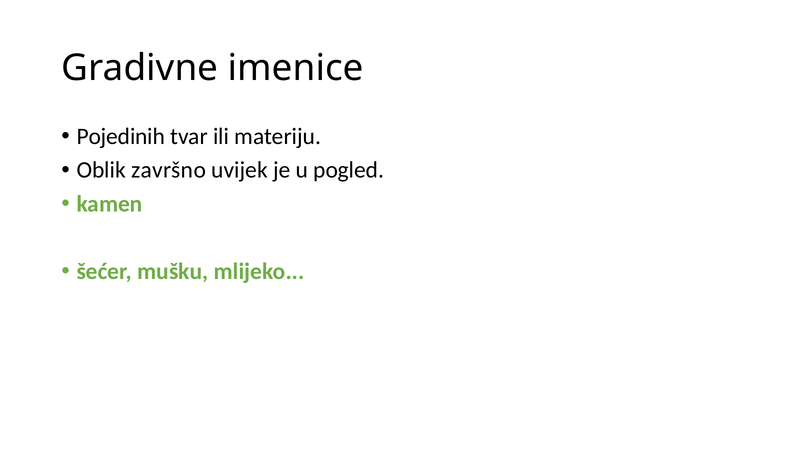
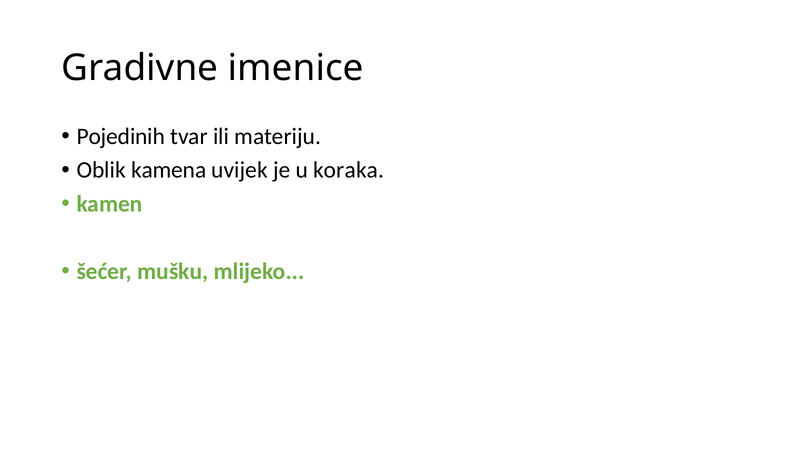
završno: završno -> kamena (169, 170)
pogled: pogled -> koraka (349, 170)
